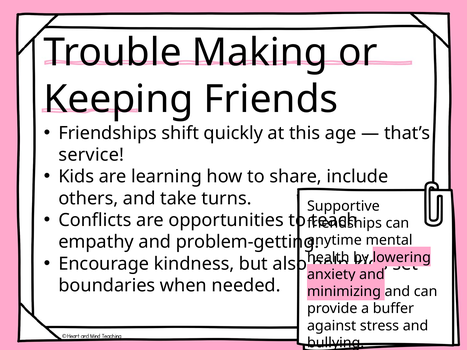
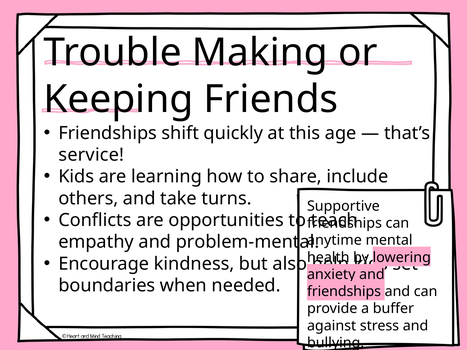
problem-getting: problem-getting -> problem-mental (248, 242)
minimizing: minimizing -> friendships (344, 292)
